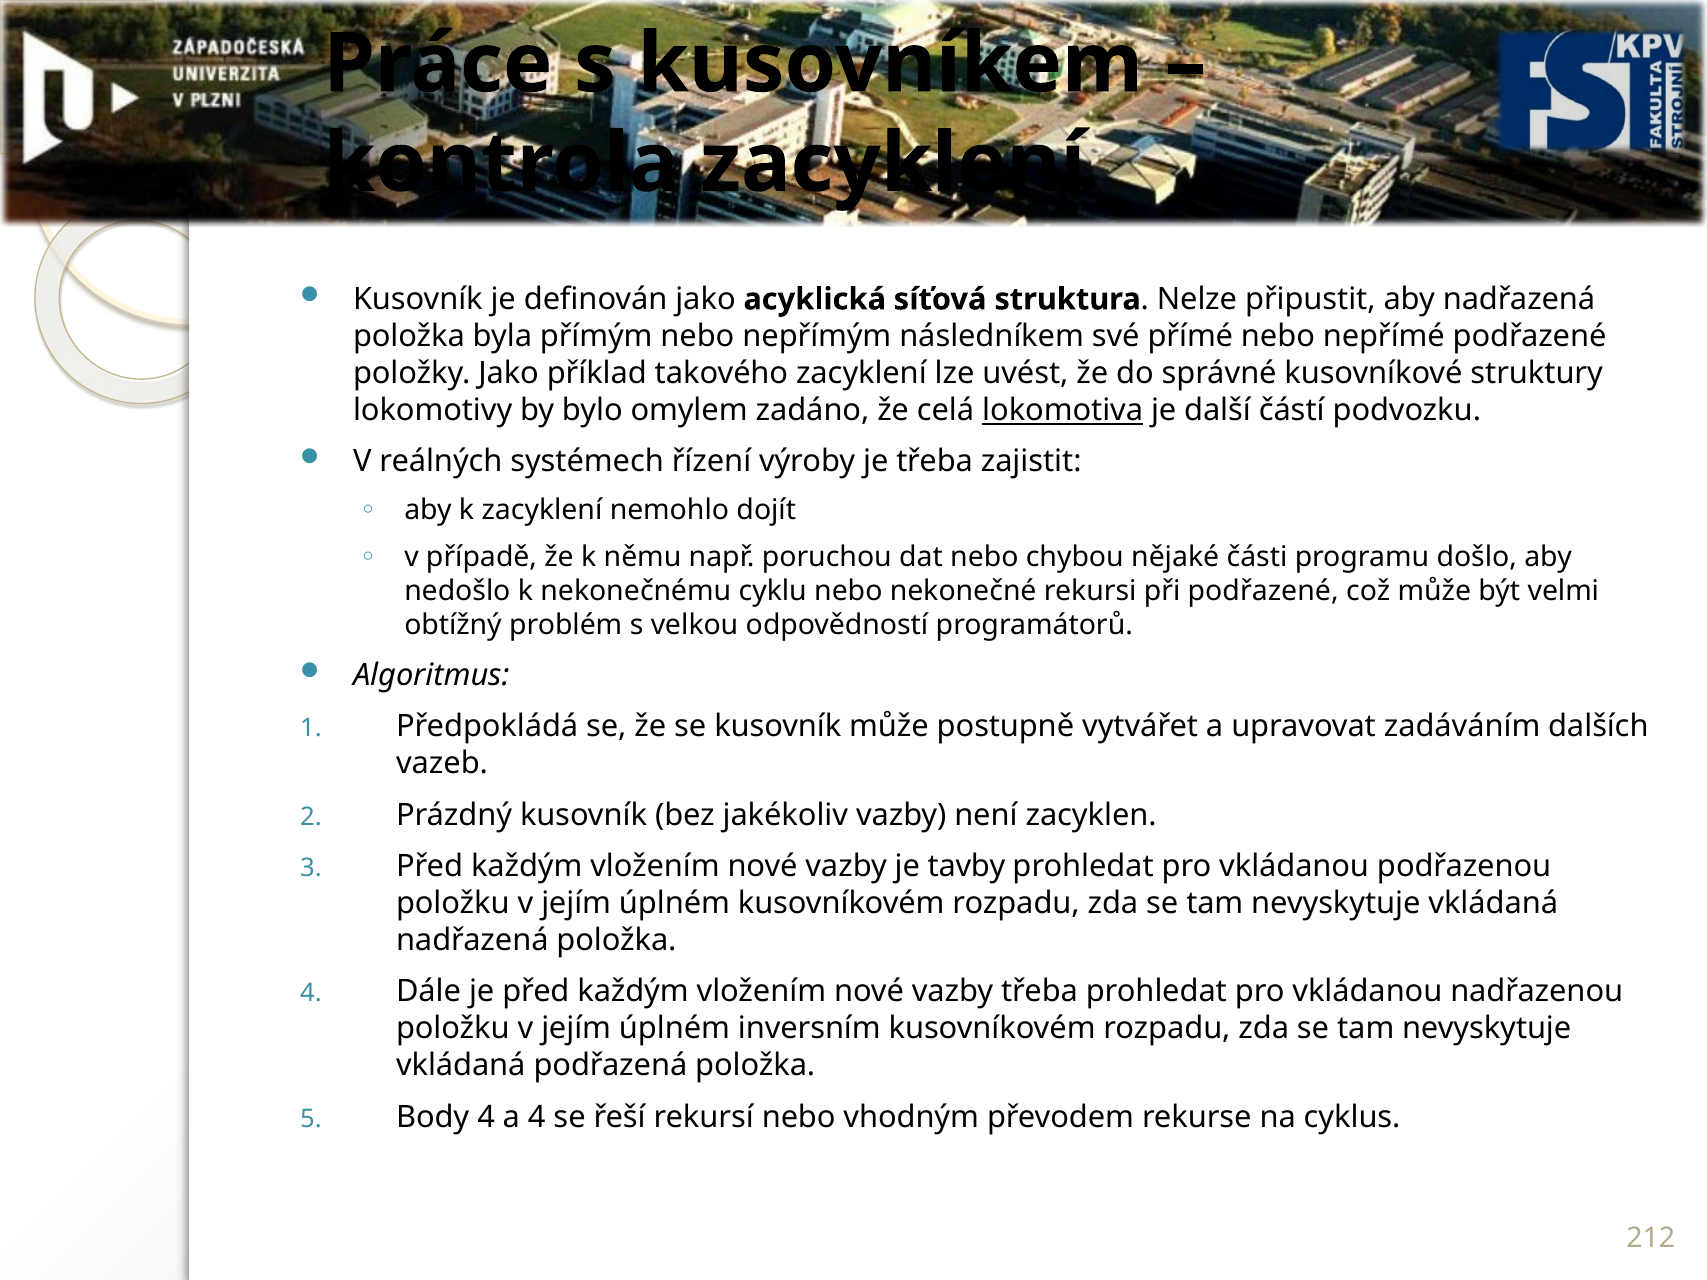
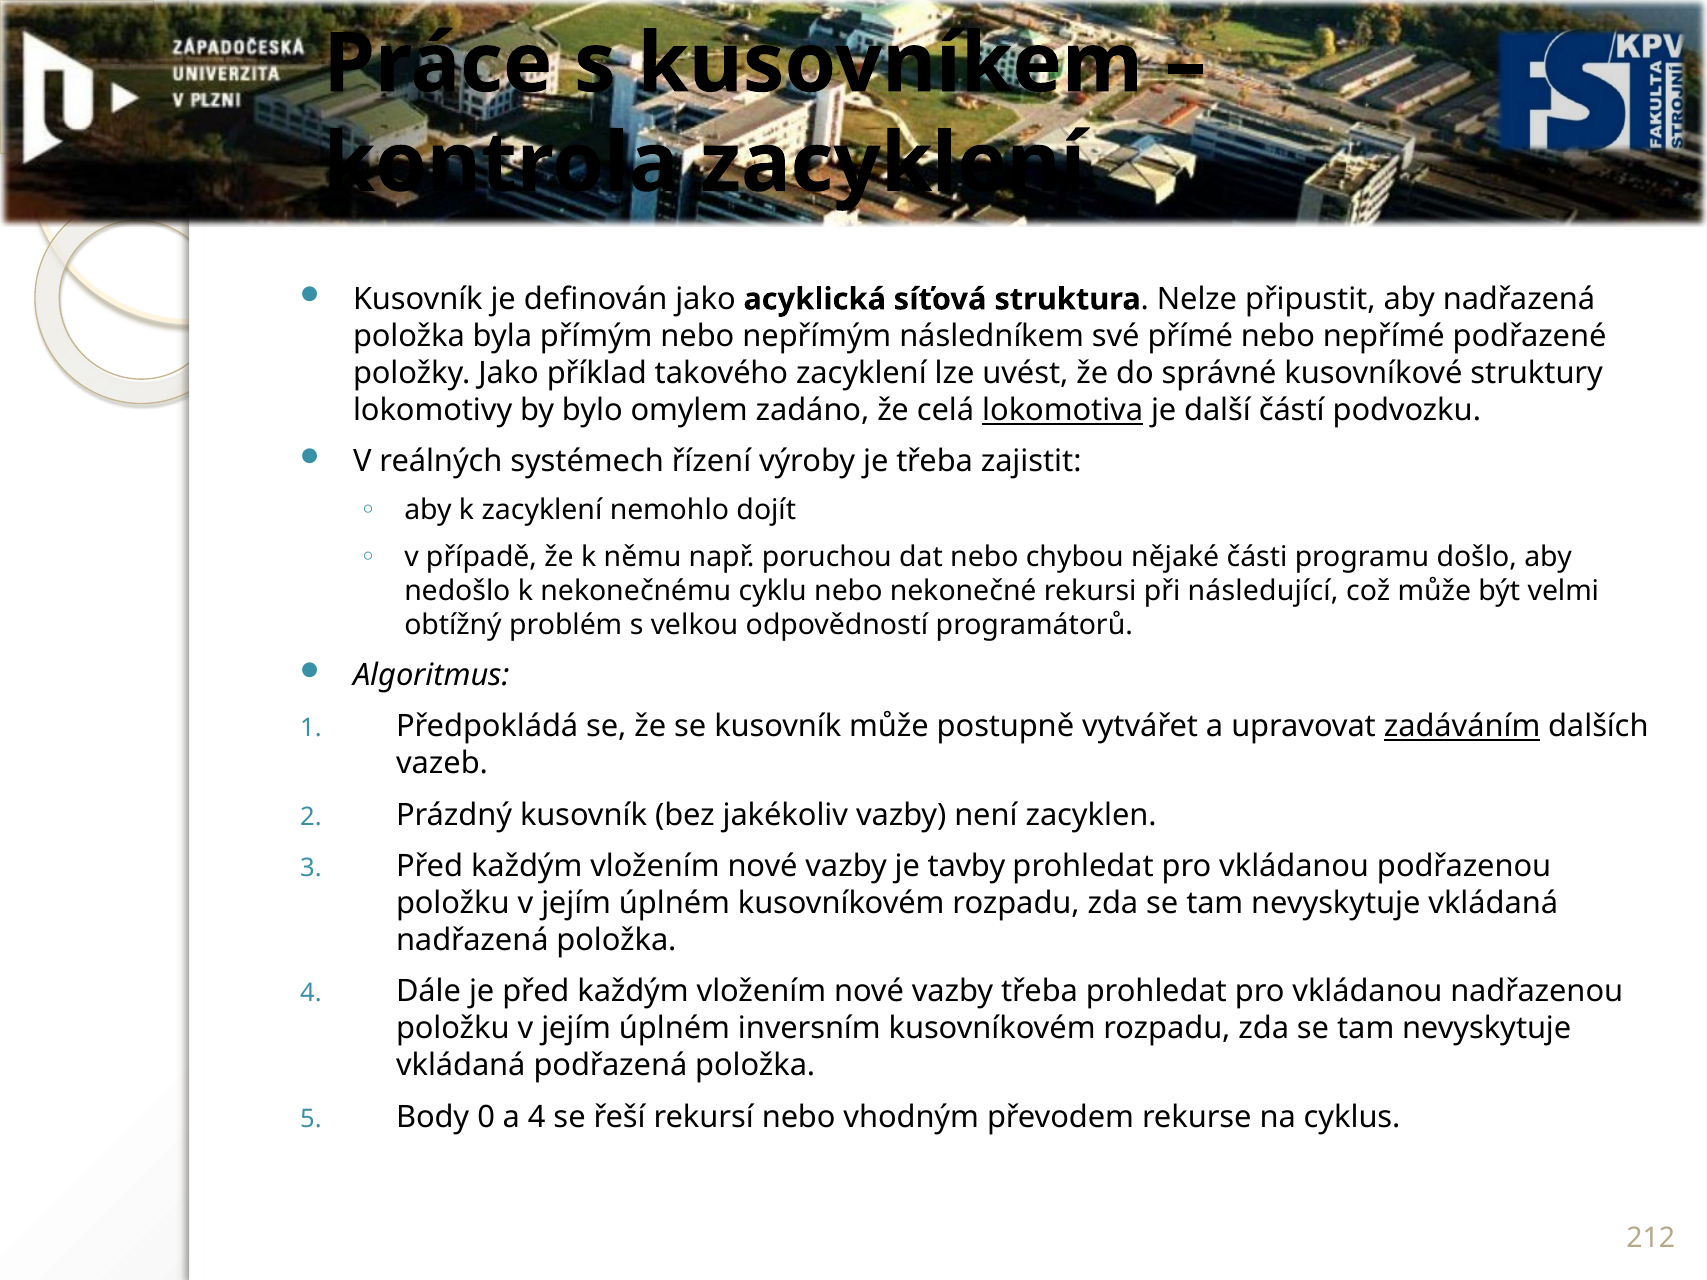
při podřazené: podřazené -> následující (1263, 591)
zadáváním underline: none -> present (1462, 727)
Body 4: 4 -> 0 (486, 1117)
